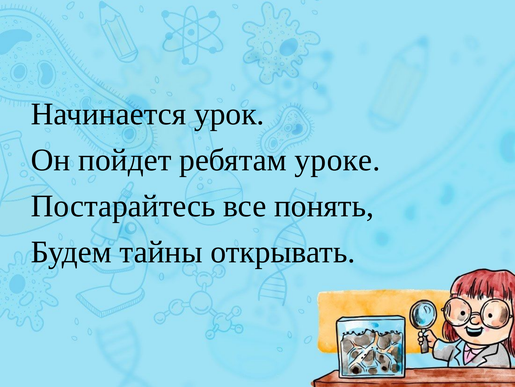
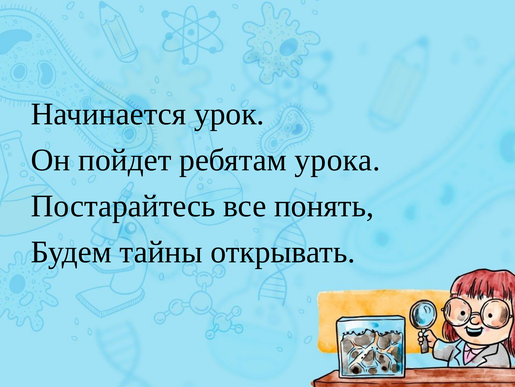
уроке: уроке -> урока (337, 160)
